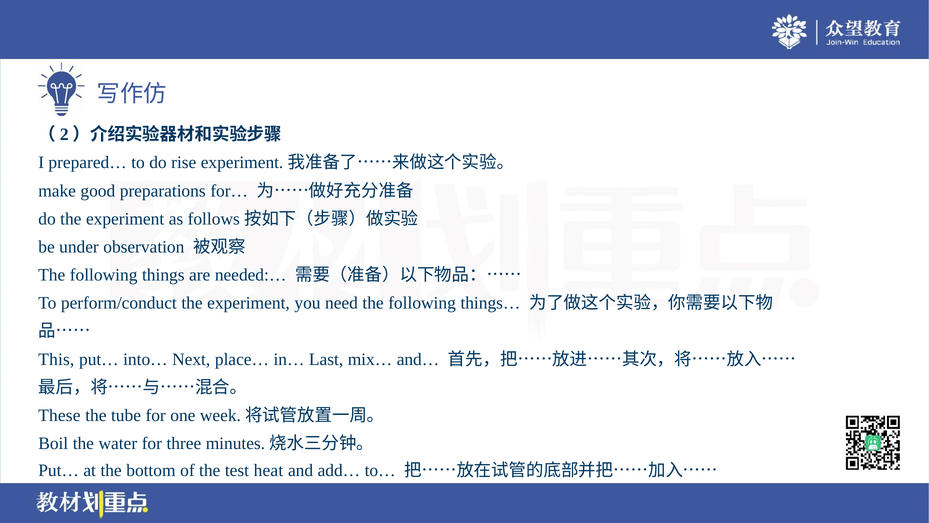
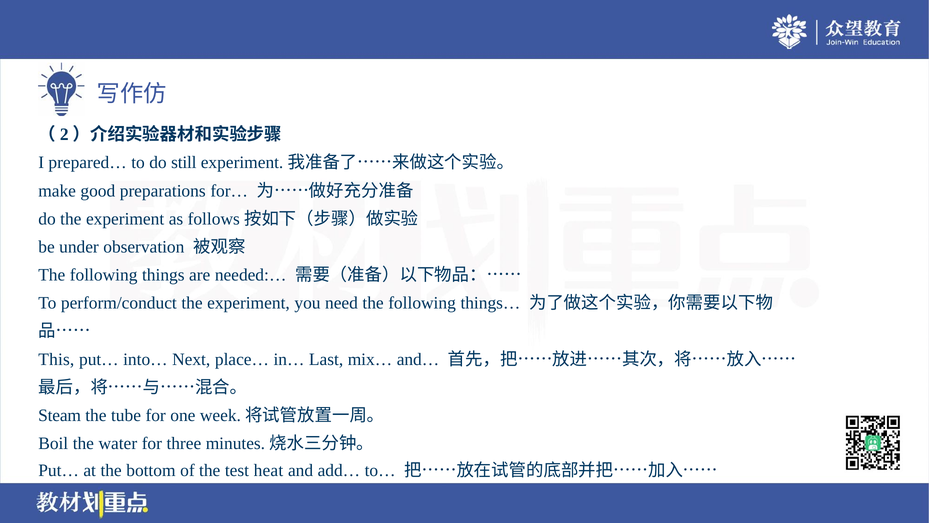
rise: rise -> still (184, 163)
These: These -> Steam (60, 415)
